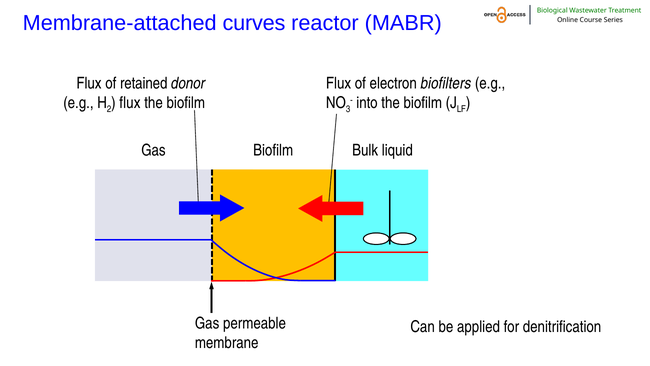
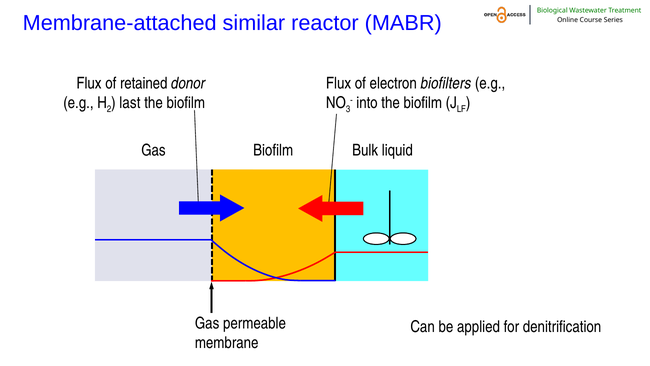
curves: curves -> similar (254, 23)
flux: flux -> last (130, 103)
